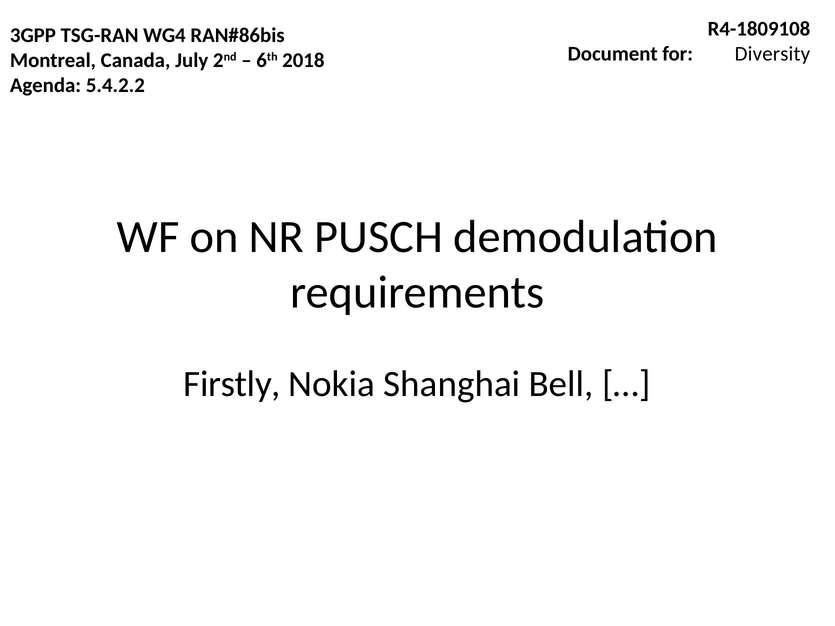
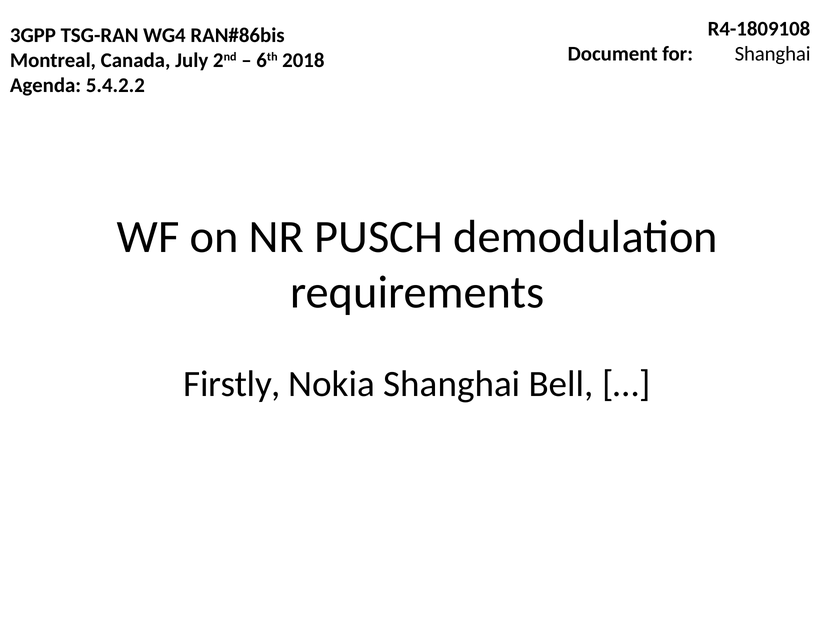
for Diversity: Diversity -> Shanghai (773, 54)
